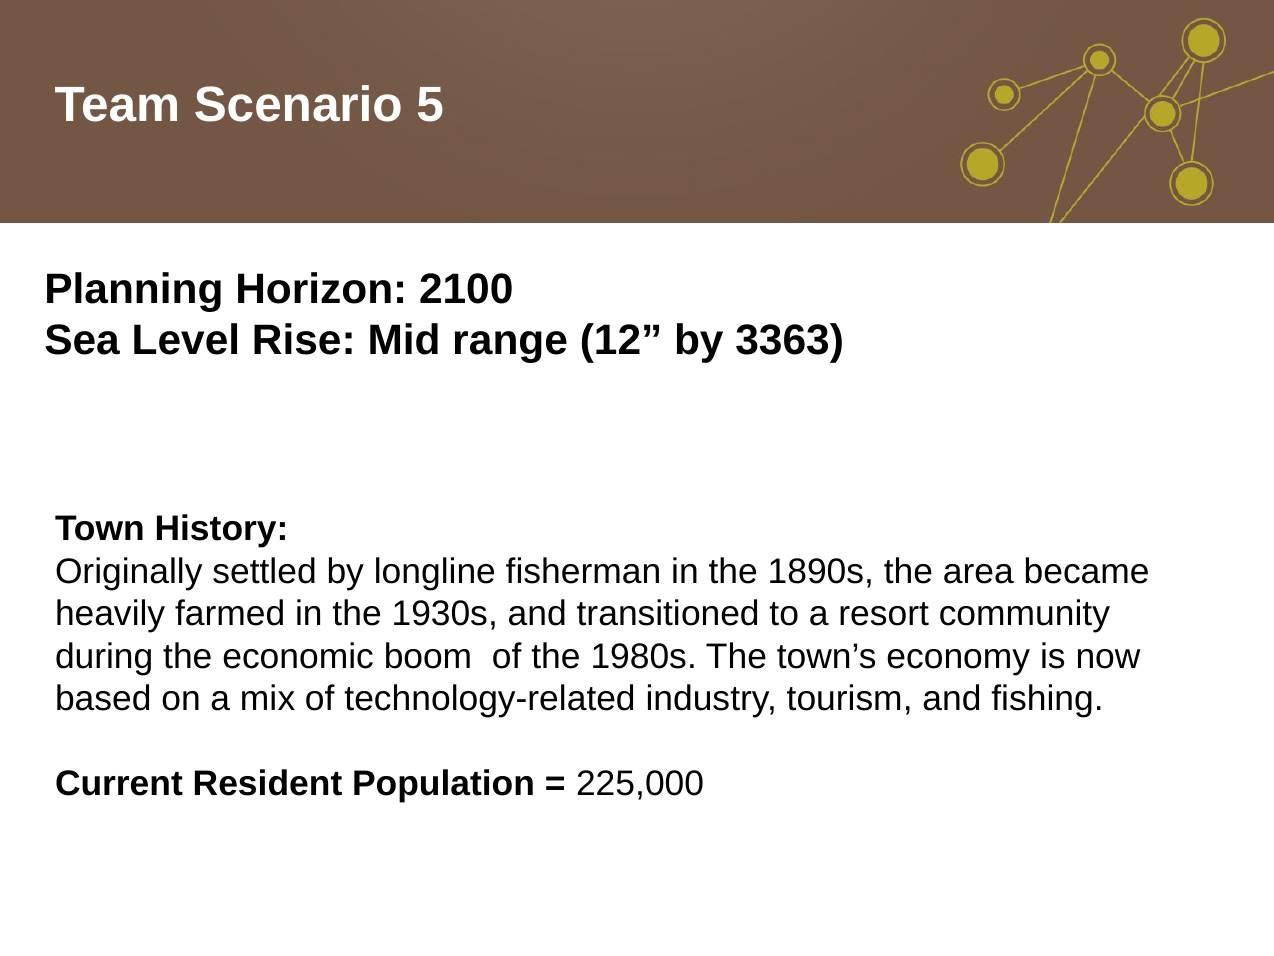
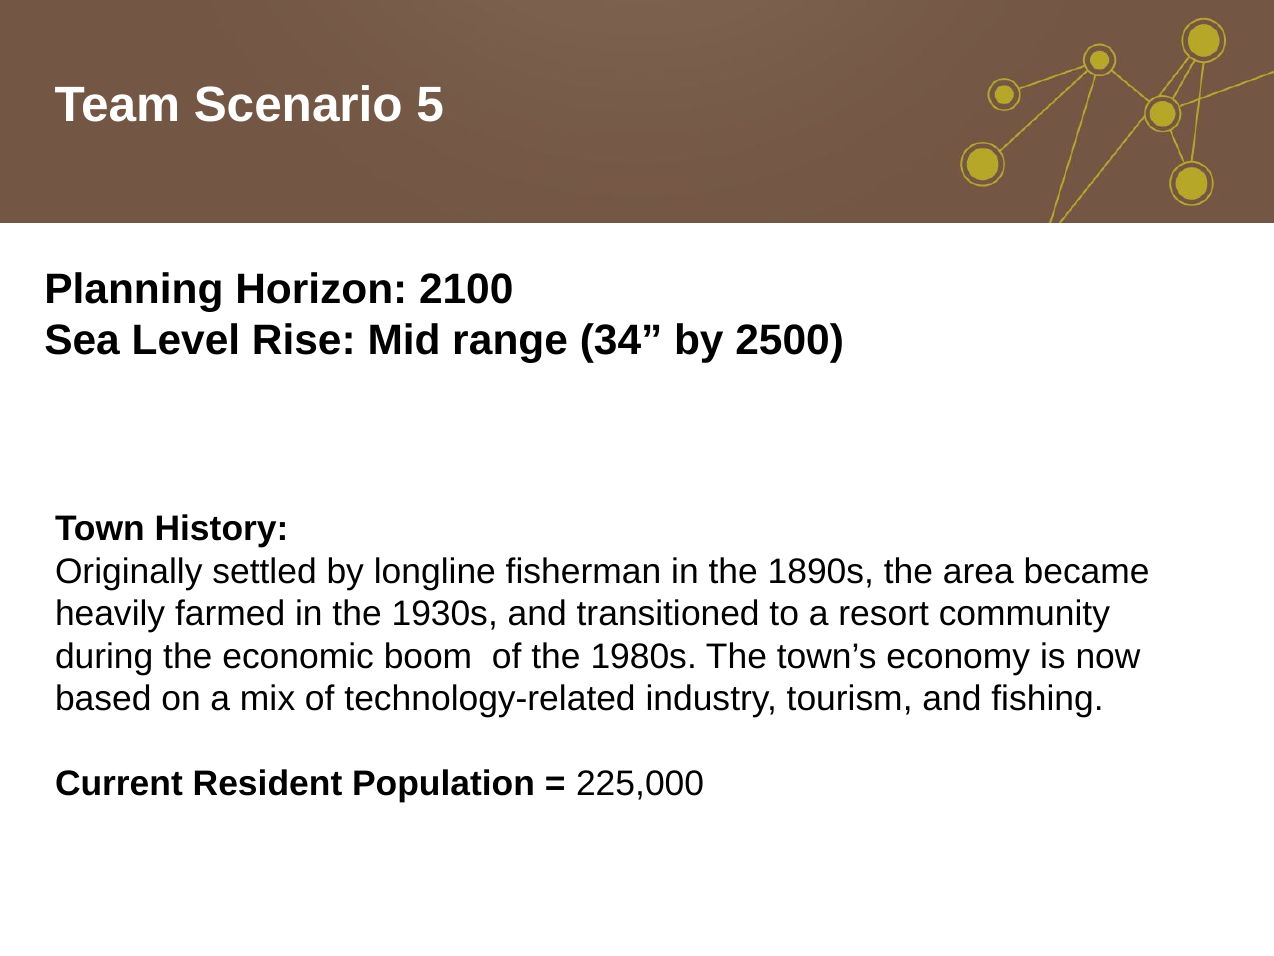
12: 12 -> 34 (621, 340)
3363: 3363 -> 2500 (790, 340)
